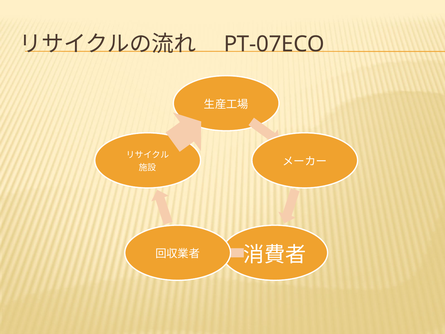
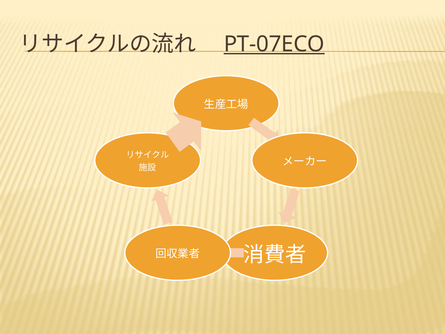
PT-07ECO underline: none -> present (274, 44)
